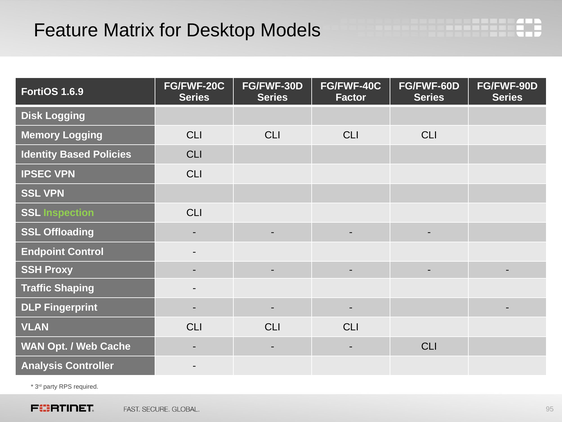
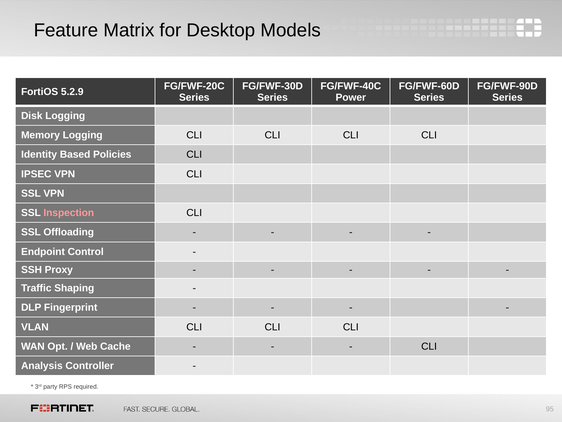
1.6.9: 1.6.9 -> 5.2.9 (72, 92)
Factor: Factor -> Power (351, 97)
Inspection colour: light green -> pink (69, 213)
